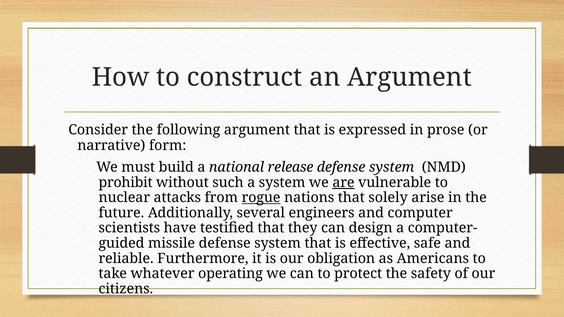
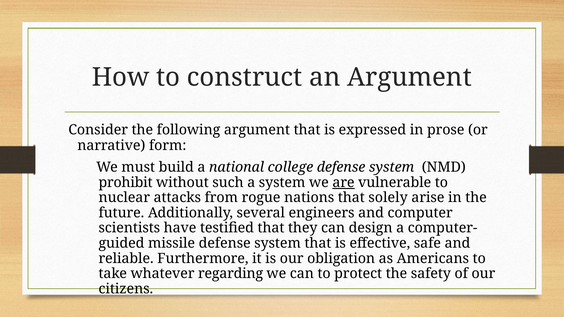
release: release -> college (290, 167)
rogue underline: present -> none (261, 198)
operating: operating -> regarding (231, 274)
